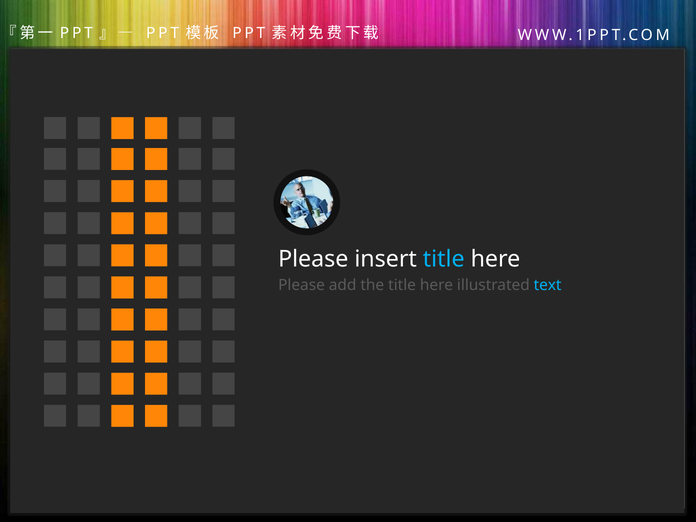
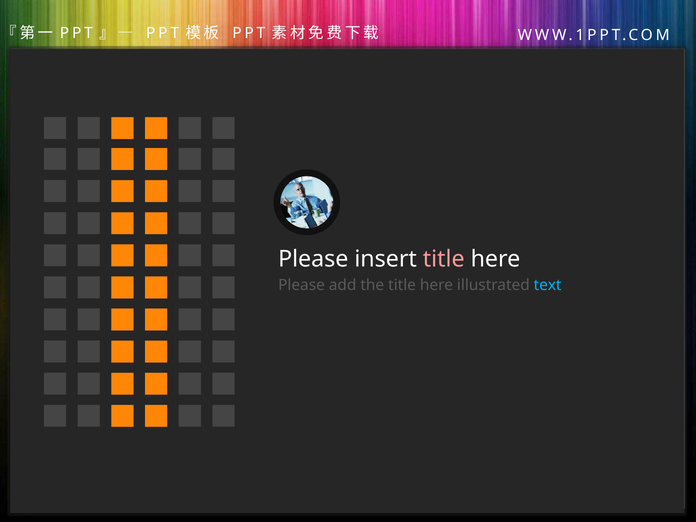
title colour: light blue -> pink (444, 259)
